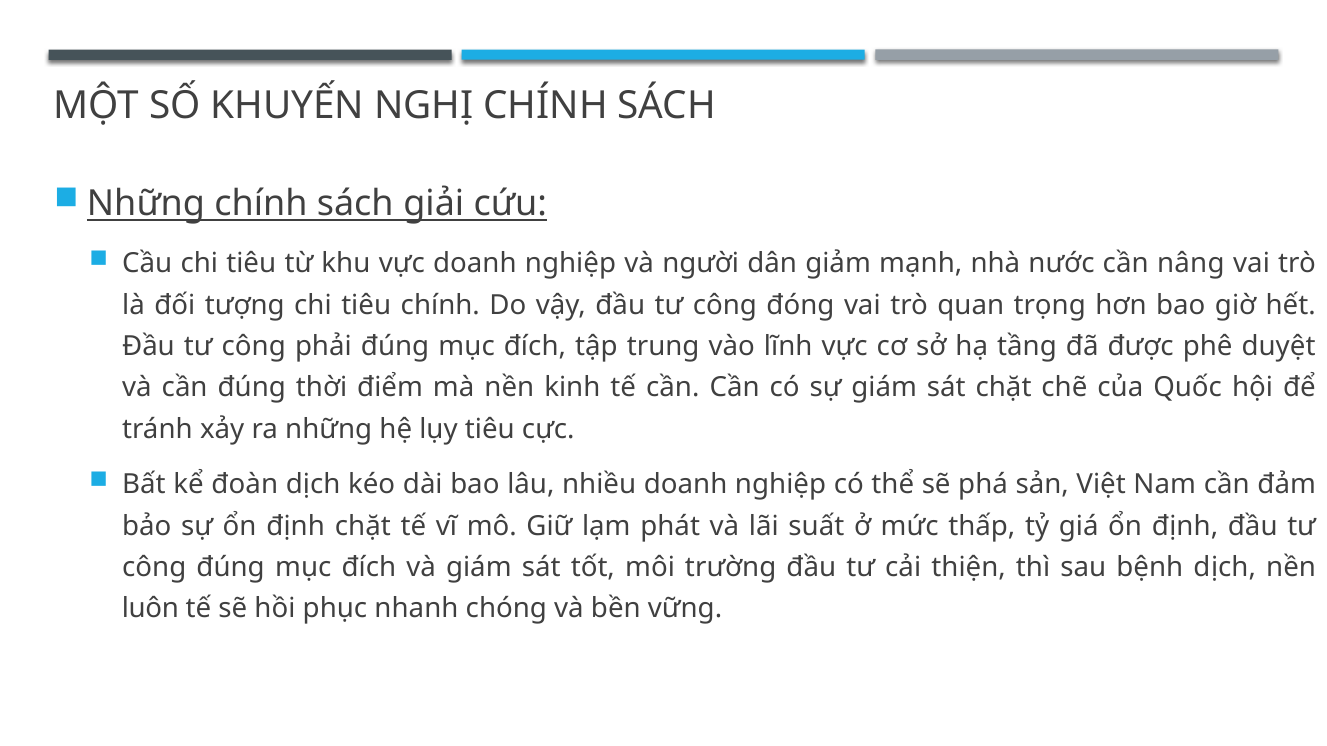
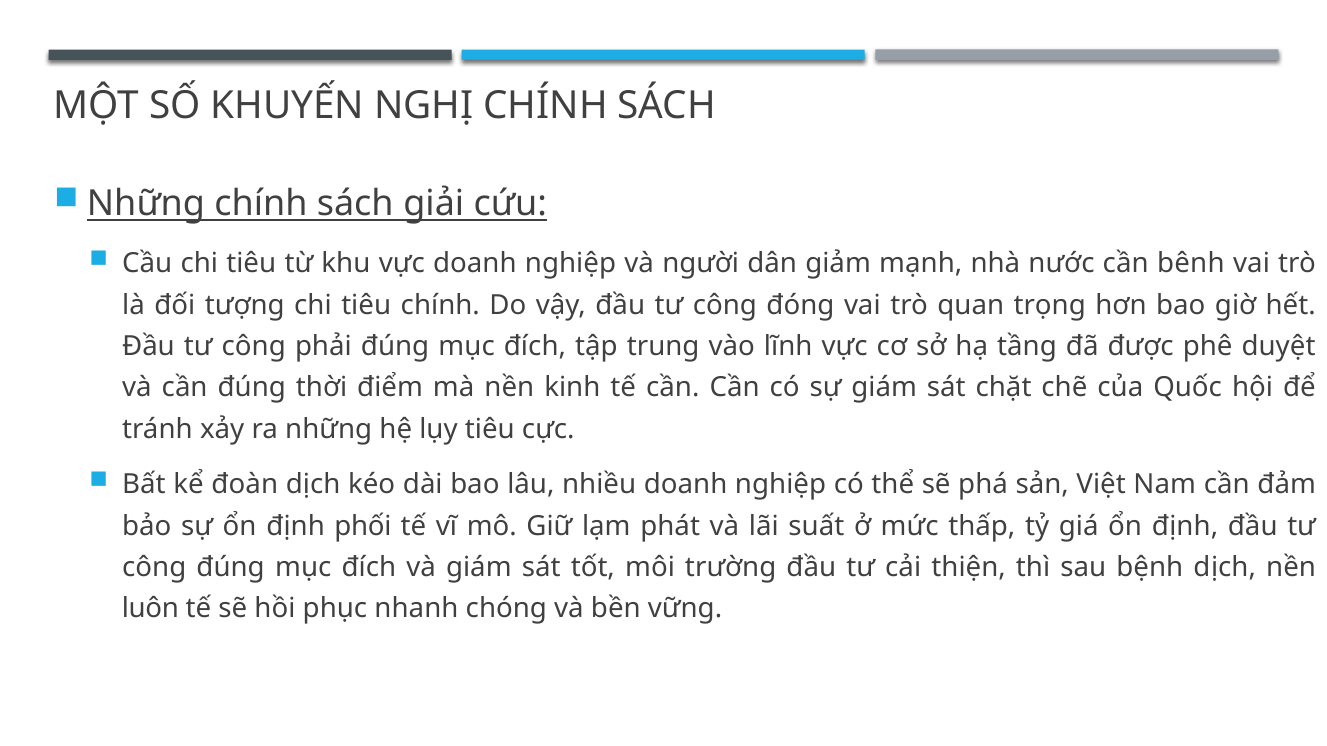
nâng: nâng -> bênh (1191, 264)
chặt: chặt -> phối (363, 526)
